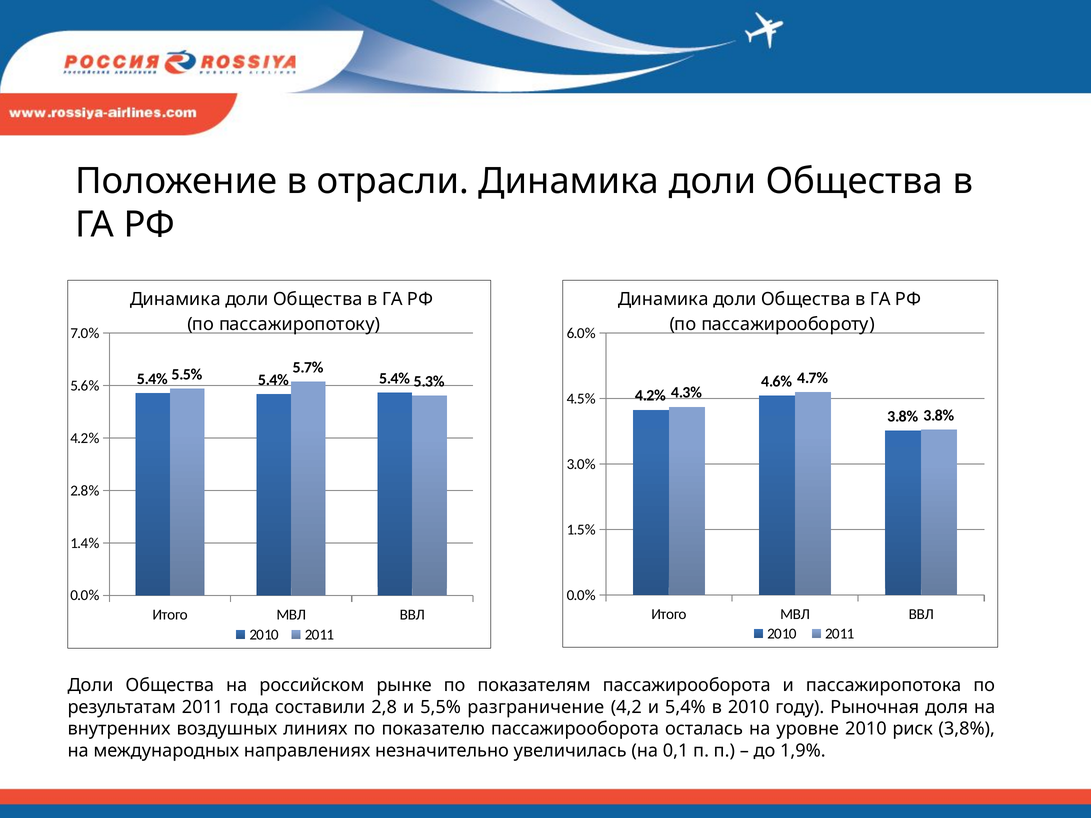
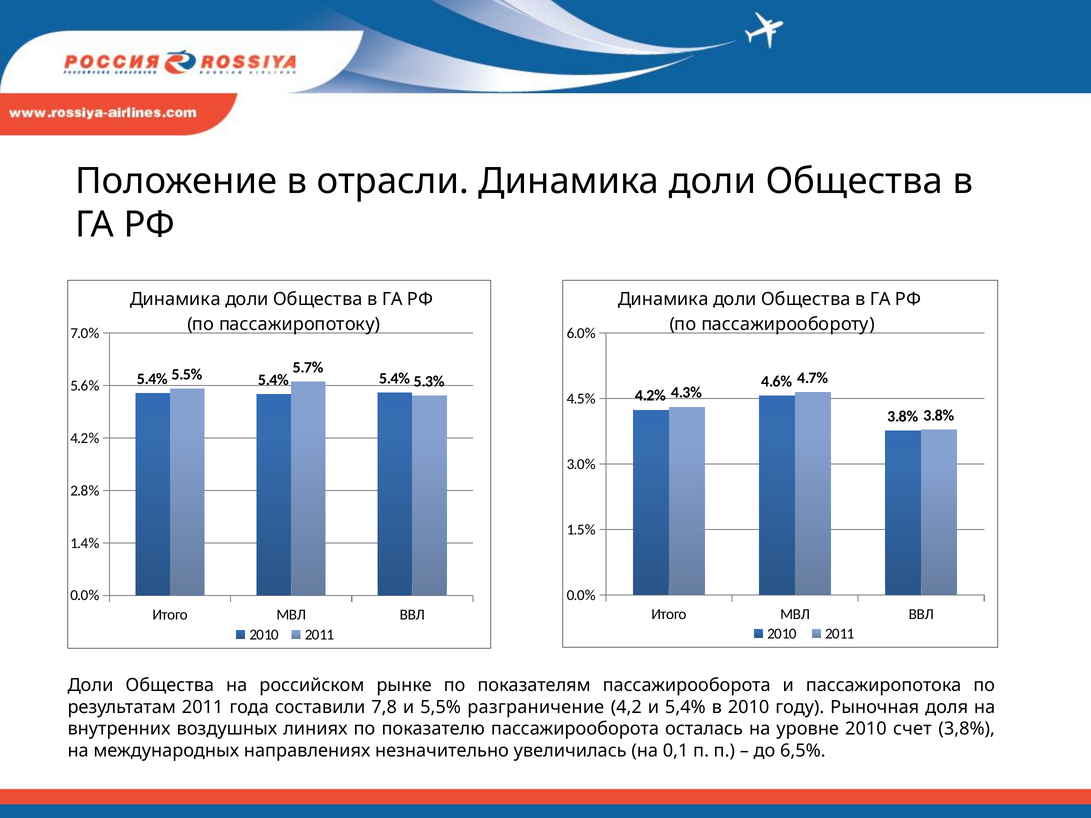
2,8: 2,8 -> 7,8 (384, 707)
риск: риск -> счет (912, 729)
1,9%: 1,9% -> 6,5% (803, 751)
